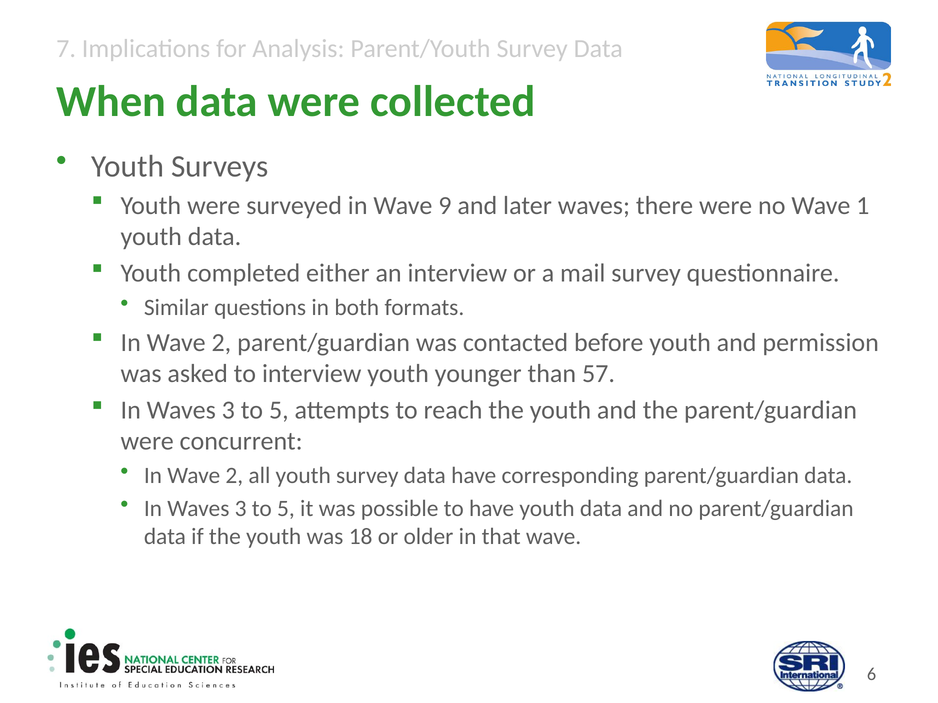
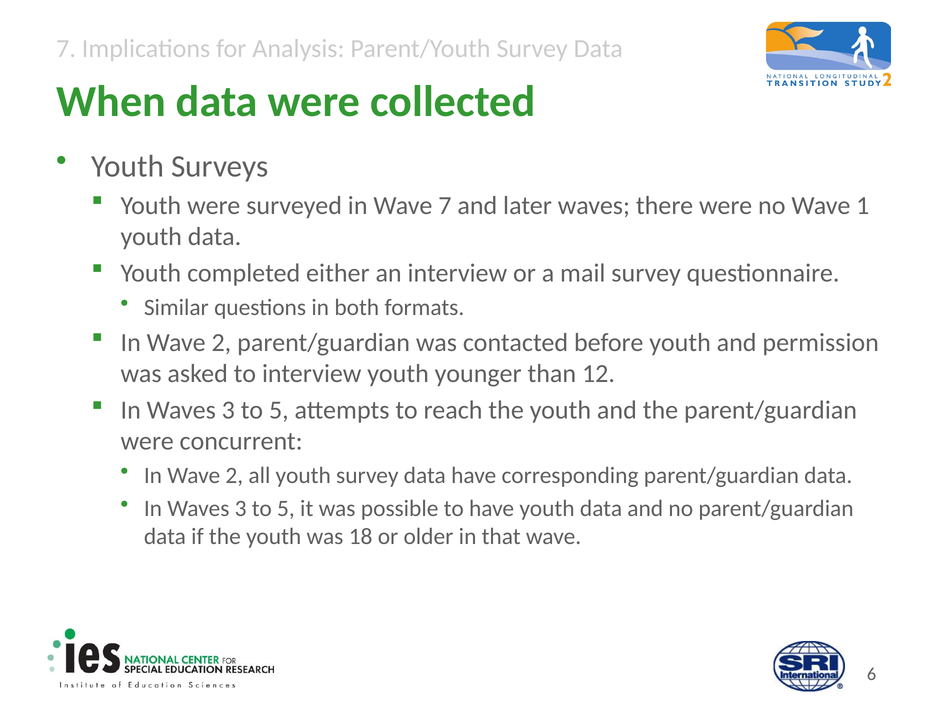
Wave 9: 9 -> 7 (445, 206)
57: 57 -> 12 (599, 374)
